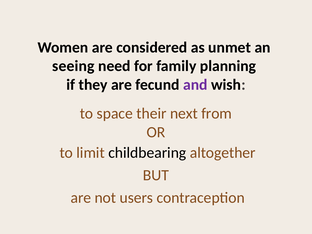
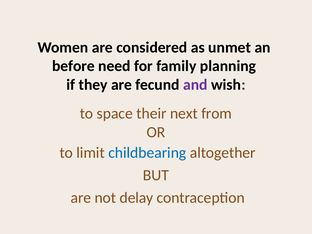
seeing: seeing -> before (73, 66)
childbearing colour: black -> blue (147, 153)
users: users -> delay (136, 198)
